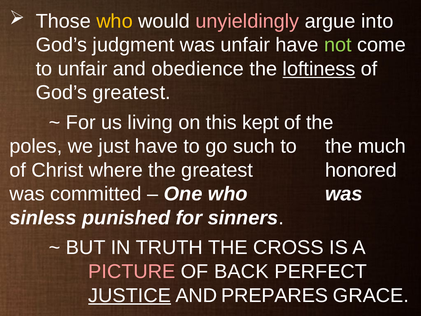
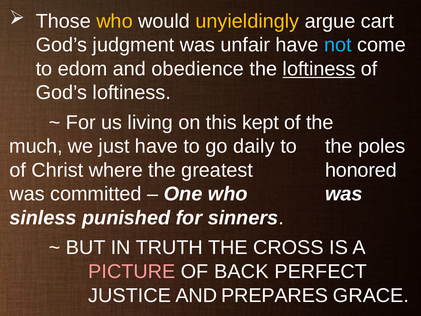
unyieldingly colour: pink -> yellow (247, 21)
into: into -> cart (377, 21)
not colour: light green -> light blue (338, 45)
to unfair: unfair -> edom (83, 69)
God’s greatest: greatest -> loftiness (132, 93)
poles: poles -> much (36, 146)
such: such -> daily (254, 146)
much: much -> poles (382, 146)
JUSTICE underline: present -> none (130, 295)
